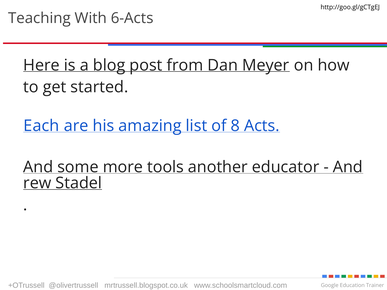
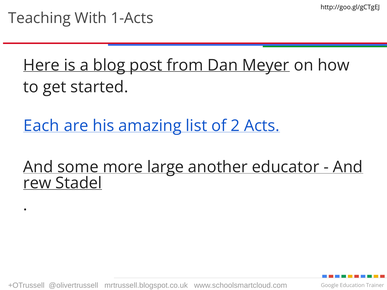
6-Acts: 6-Acts -> 1-Acts (132, 18)
8: 8 -> 2 (235, 126)
tools: tools -> large (166, 167)
